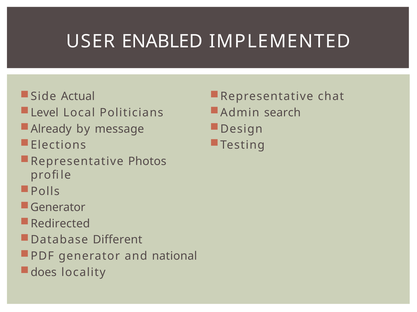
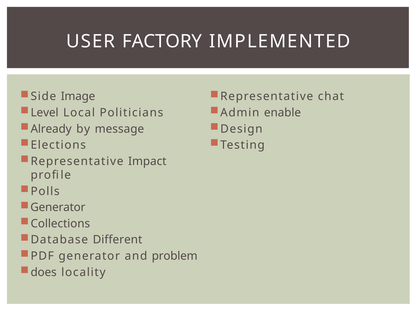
ENABLED: ENABLED -> FACTORY (162, 42)
Actual: Actual -> Image (78, 97)
search: search -> enable (283, 113)
Photos: Photos -> Impact (147, 162)
Redirected: Redirected -> Collections (60, 224)
national: national -> problem (175, 257)
